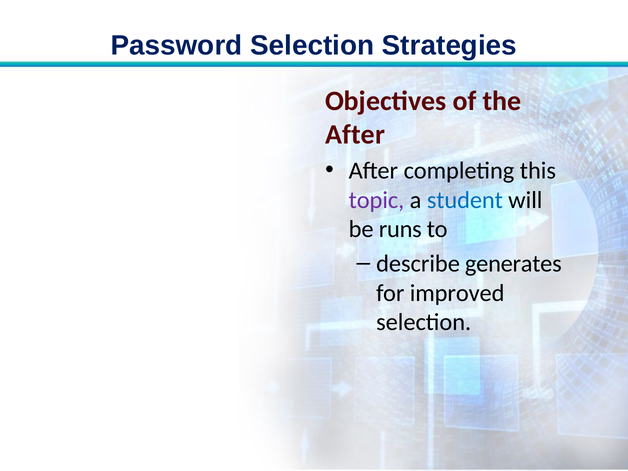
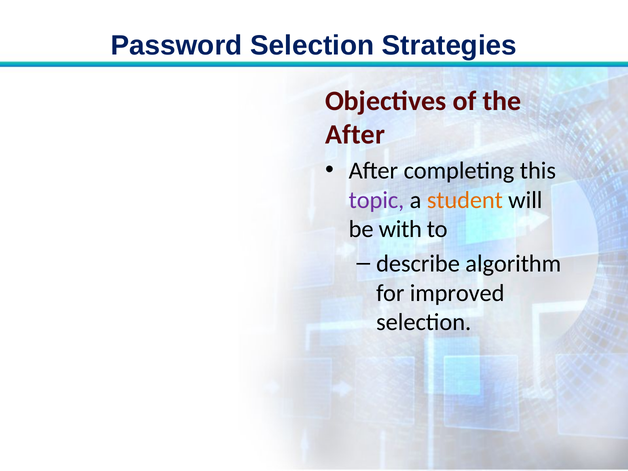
student colour: blue -> orange (465, 200)
runs: runs -> with (400, 229)
generates: generates -> algorithm (513, 264)
